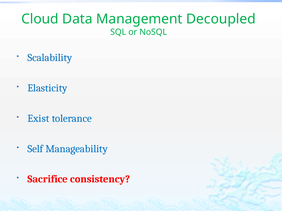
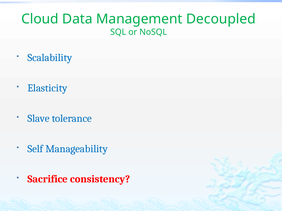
Exist: Exist -> Slave (38, 119)
